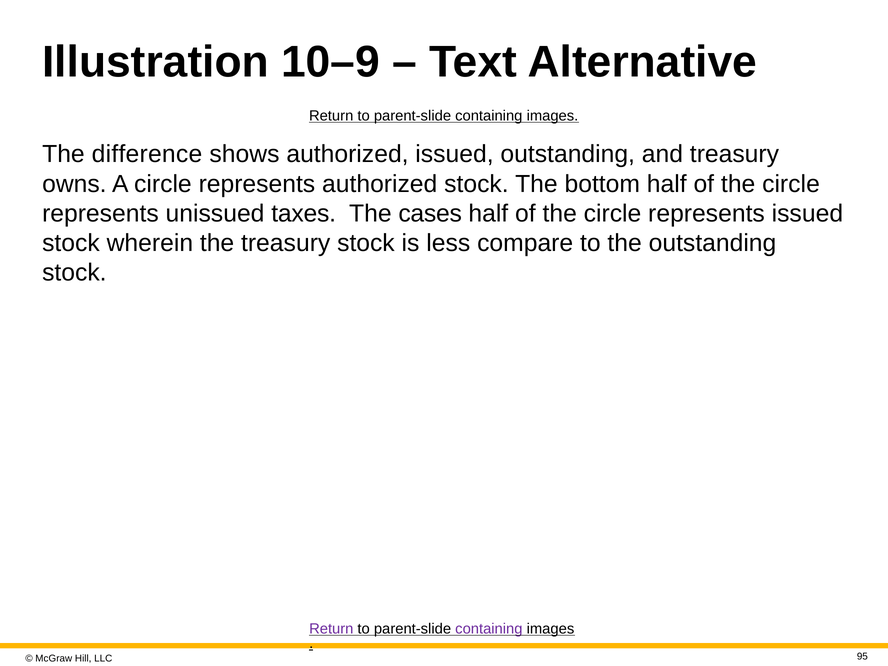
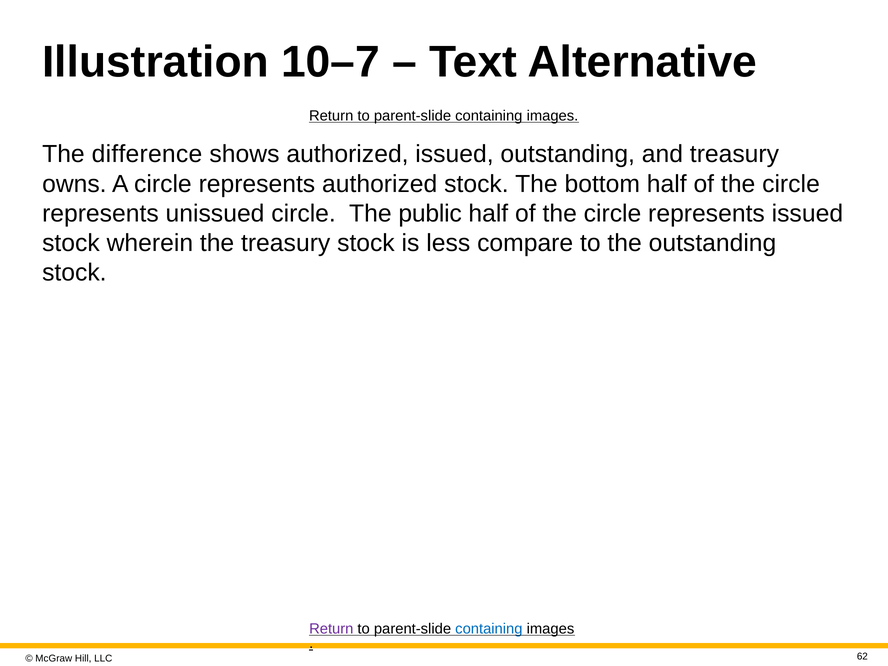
10–9: 10–9 -> 10–7 (330, 62)
unissued taxes: taxes -> circle (304, 214)
cases: cases -> public (430, 214)
containing colour: purple -> blue (489, 629)
95: 95 -> 62 (862, 657)
